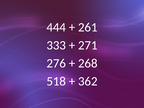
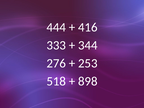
261: 261 -> 416 (88, 27)
271: 271 -> 344 (88, 45)
268: 268 -> 253 (88, 63)
362: 362 -> 898 (88, 81)
